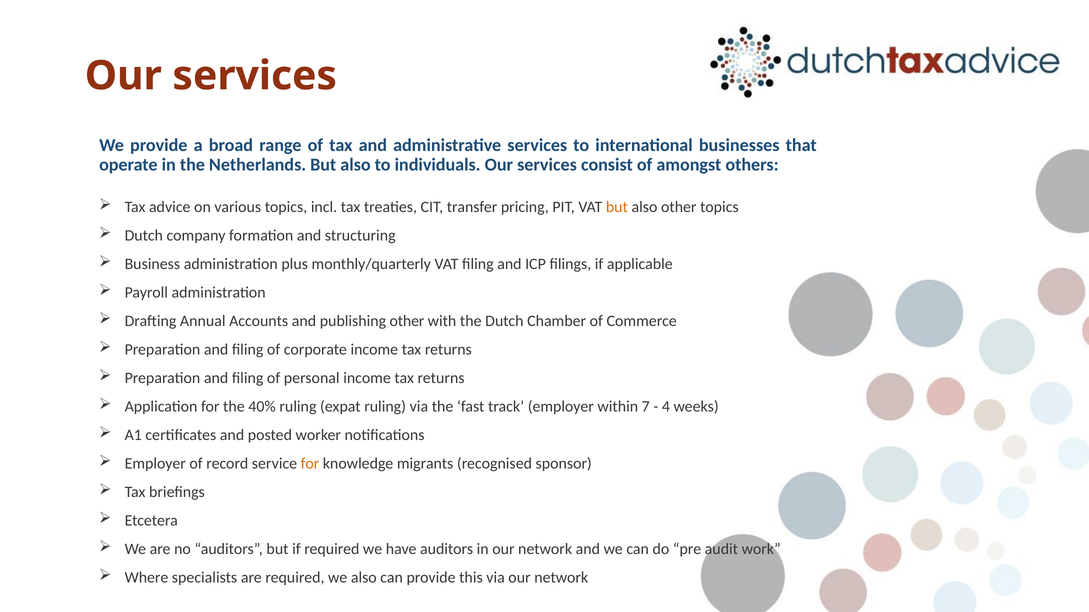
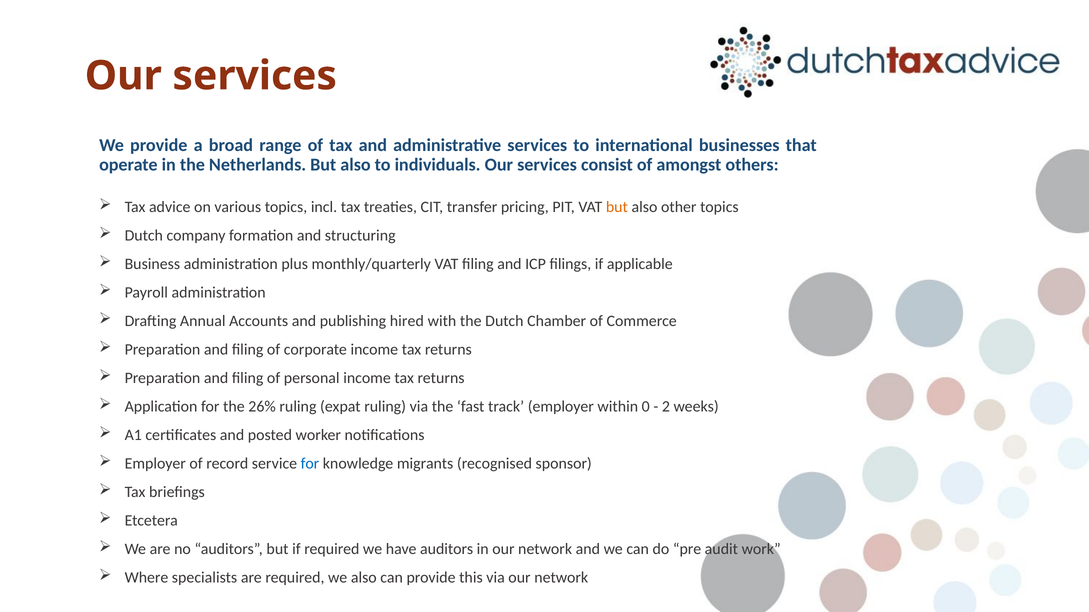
publishing other: other -> hired (407, 321)
40%: 40% -> 26% (262, 407)
7: 7 -> 0 (646, 407)
4: 4 -> 2 (666, 407)
for colour: orange -> blue (310, 464)
